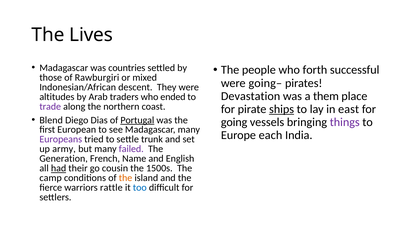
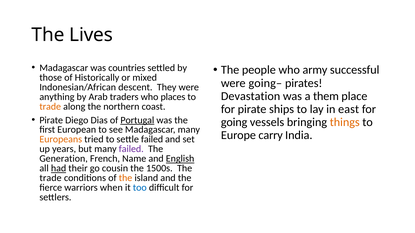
forth: forth -> army (315, 70)
Rawburgiri: Rawburgiri -> Historically (97, 78)
altitudes: altitudes -> anything (57, 97)
ended: ended -> places (173, 97)
trade colour: purple -> orange (50, 107)
ships underline: present -> none (282, 109)
Blend: Blend -> Pirate (51, 120)
things colour: purple -> orange (345, 122)
each: each -> carry (271, 135)
Europeans colour: purple -> orange (61, 140)
settle trunk: trunk -> failed (152, 140)
army: army -> years (64, 149)
English underline: none -> present (180, 159)
camp: camp -> trade (51, 178)
rattle: rattle -> when (111, 188)
